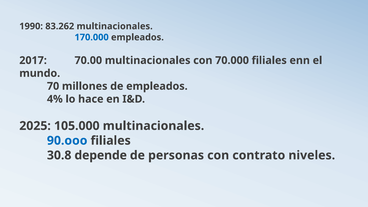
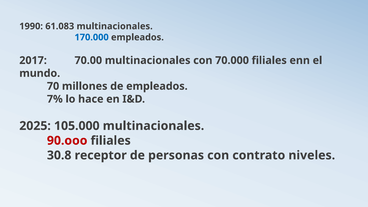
83.262: 83.262 -> 61.083 (60, 26)
4%: 4% -> 7% (55, 99)
90.ooo colour: blue -> red (67, 141)
depende: depende -> receptor (101, 155)
